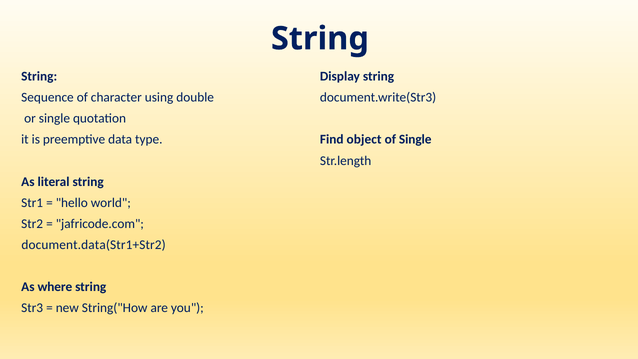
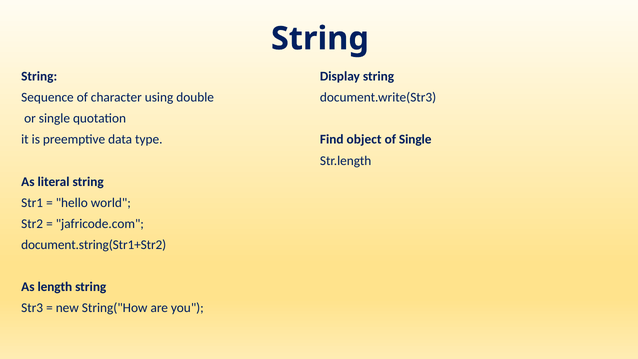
document.data(Str1+Str2: document.data(Str1+Str2 -> document.string(Str1+Str2 (94, 245)
where: where -> length (55, 287)
